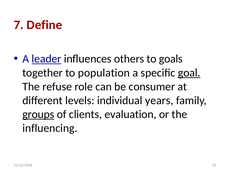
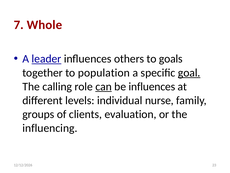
Define: Define -> Whole (44, 25)
refuse: refuse -> calling (57, 86)
can underline: none -> present (104, 86)
be consumer: consumer -> influences (152, 86)
years: years -> nurse (159, 100)
groups underline: present -> none (38, 114)
